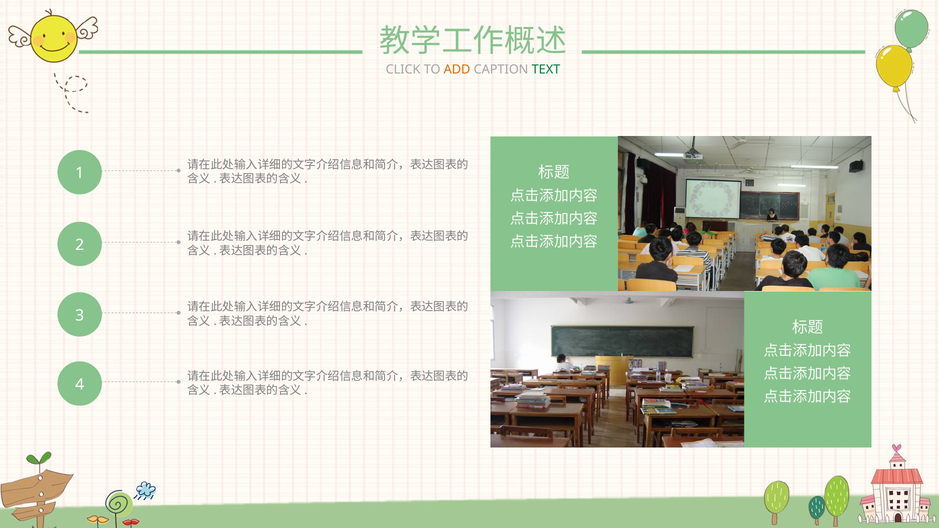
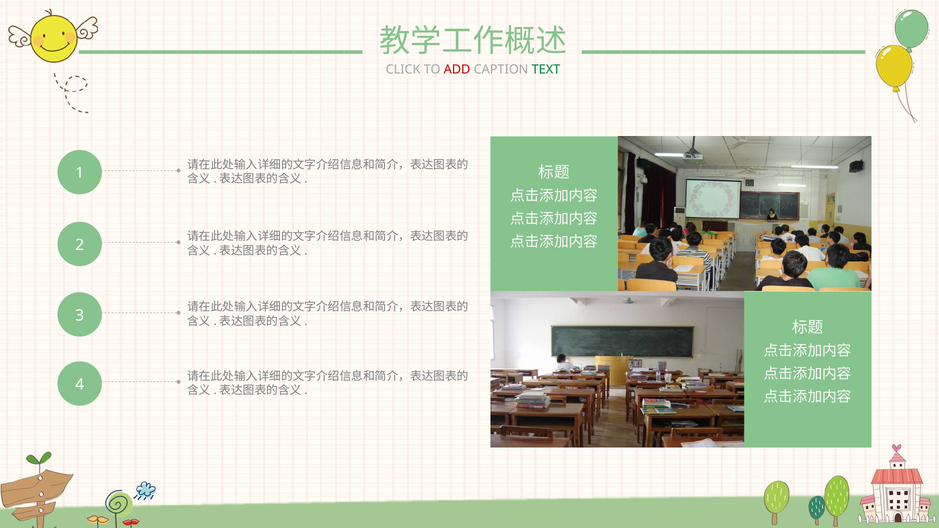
ADD colour: orange -> red (457, 70)
